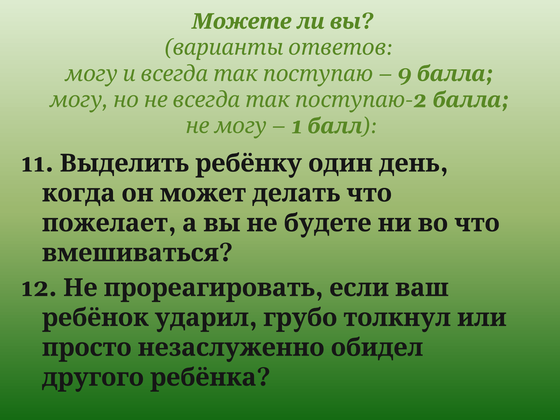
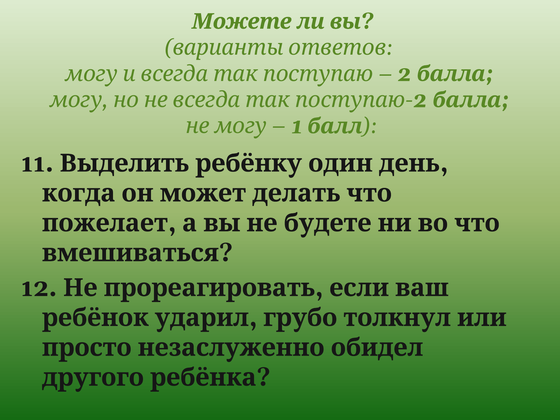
9: 9 -> 2 (405, 74)
